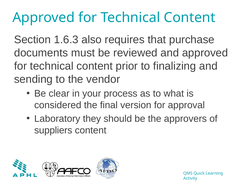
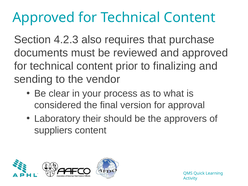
1.6.3: 1.6.3 -> 4.2.3 (66, 40)
they: they -> their (92, 119)
